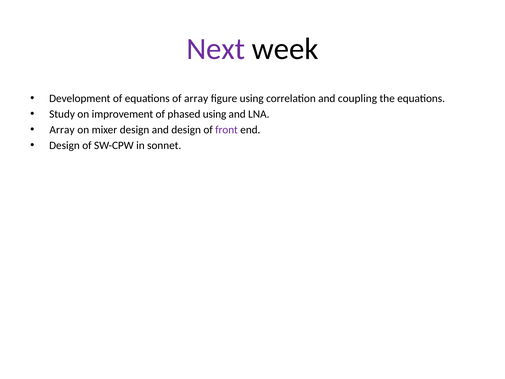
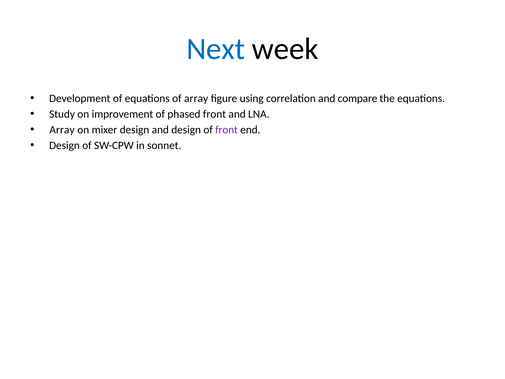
Next colour: purple -> blue (216, 49)
coupling: coupling -> compare (358, 98)
phased using: using -> front (214, 114)
